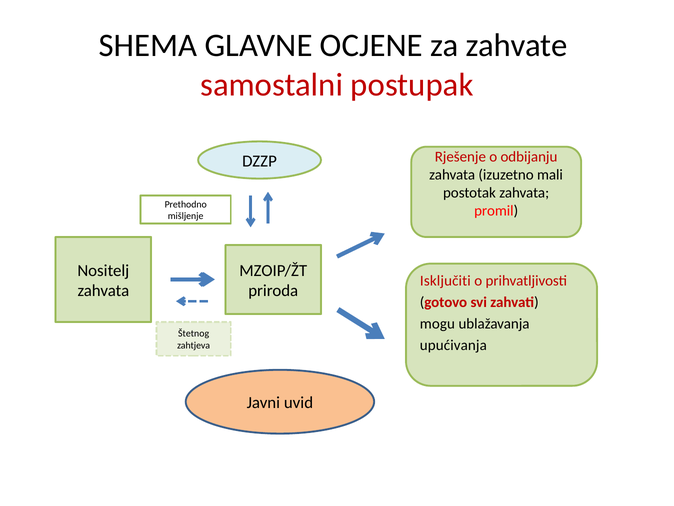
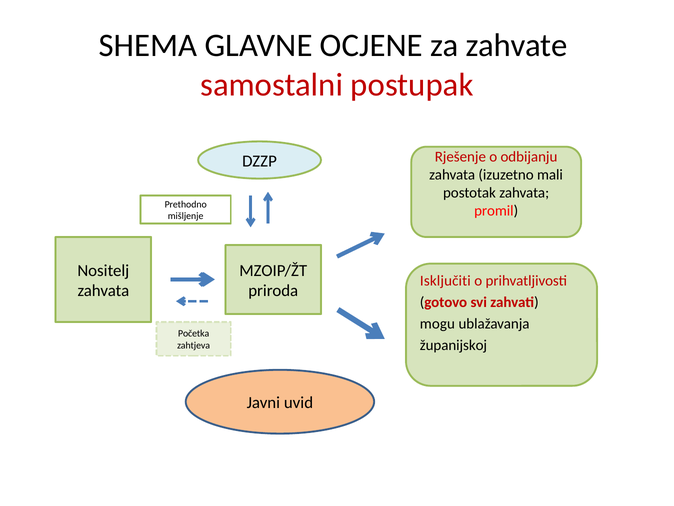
Štetnog: Štetnog -> Početka (194, 333)
upućivanja: upućivanja -> županijskoj (453, 345)
